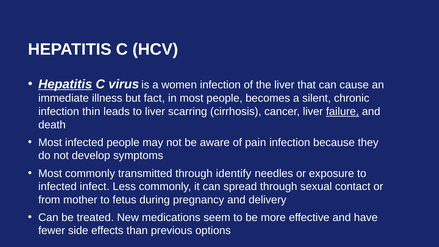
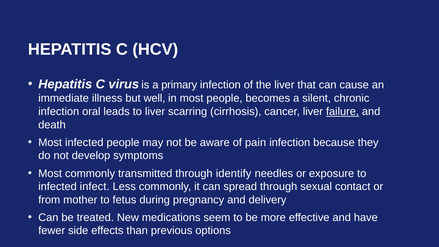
Hepatitis underline: present -> none (65, 84)
women: women -> primary (179, 85)
fact: fact -> well (154, 98)
thin: thin -> oral (91, 112)
